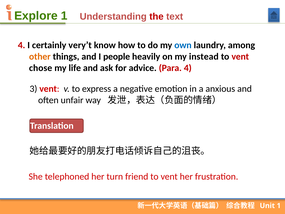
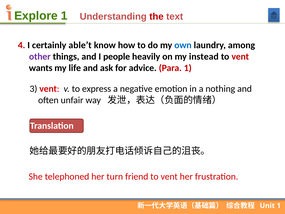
very’t: very’t -> able’t (80, 45)
other colour: orange -> purple (40, 57)
chose: chose -> wants (41, 68)
Para 4: 4 -> 1 (188, 68)
anxious: anxious -> nothing (220, 89)
